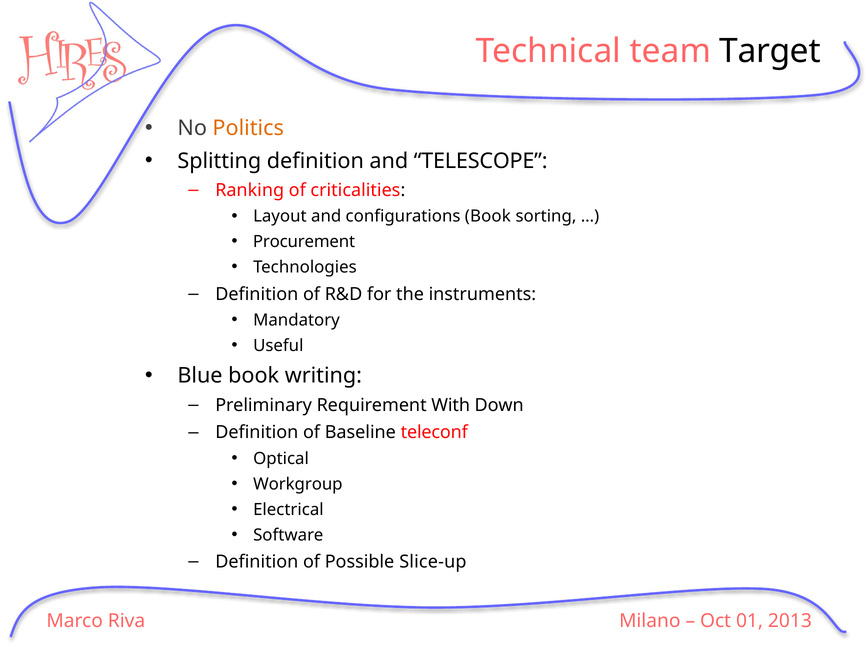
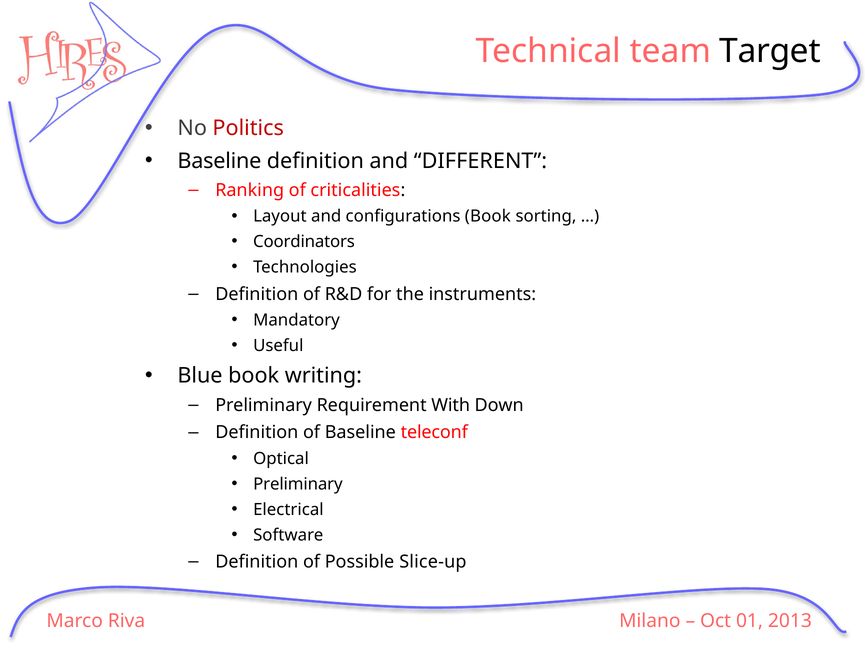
Politics colour: orange -> red (248, 128)
Splitting: Splitting -> Baseline (219, 161)
TELESCOPE: TELESCOPE -> DIFFERENT (481, 161)
Procurement: Procurement -> Coordinators (304, 242)
Workgroup: Workgroup -> Preliminary (298, 484)
